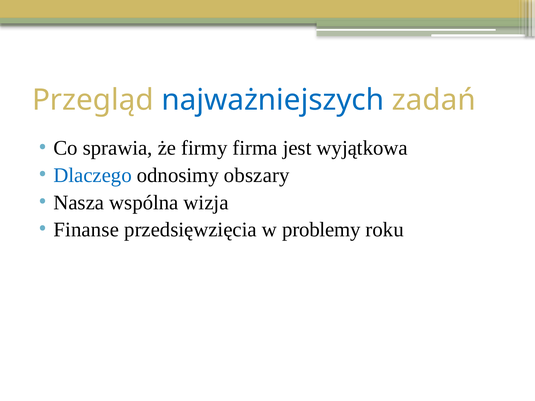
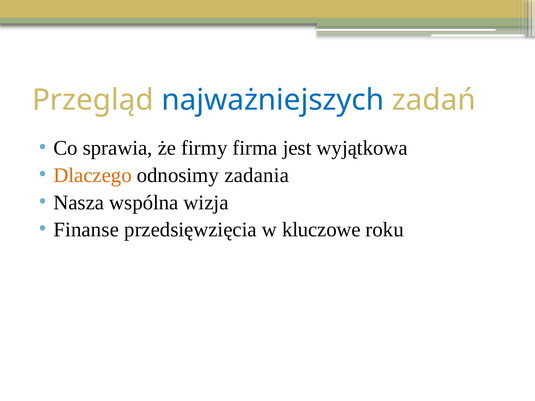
Dlaczego colour: blue -> orange (93, 175)
obszary: obszary -> zadania (257, 175)
problemy: problemy -> kluczowe (321, 230)
